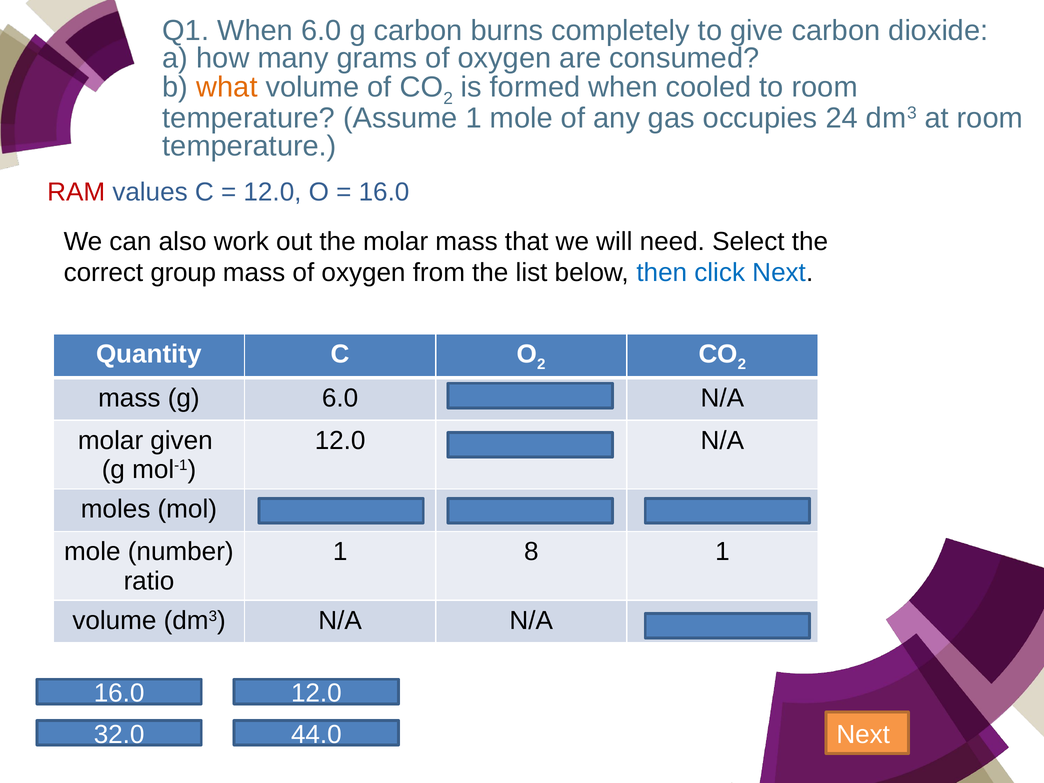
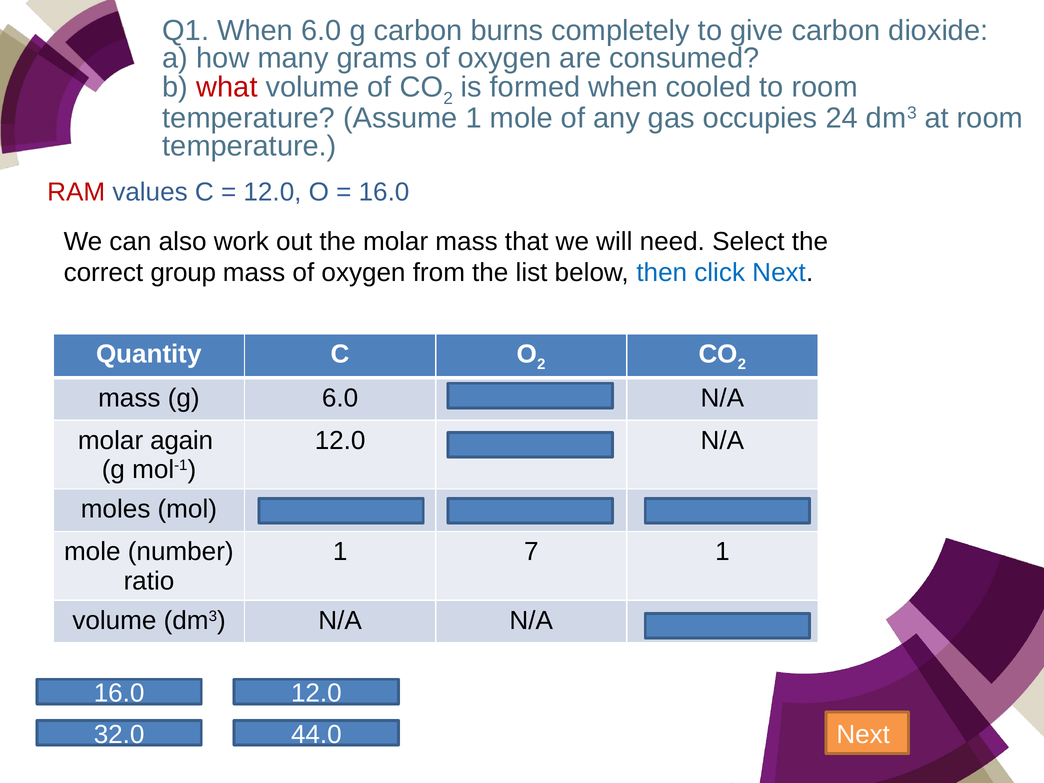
what colour: orange -> red (227, 87)
given: given -> again (182, 440)
8: 8 -> 7 (531, 552)
